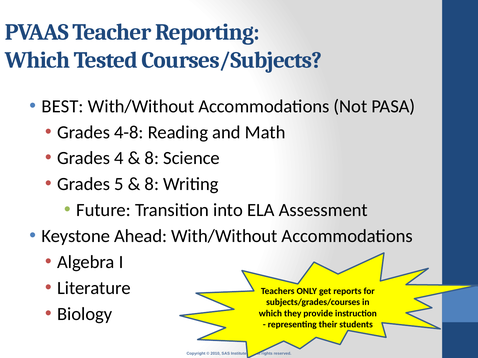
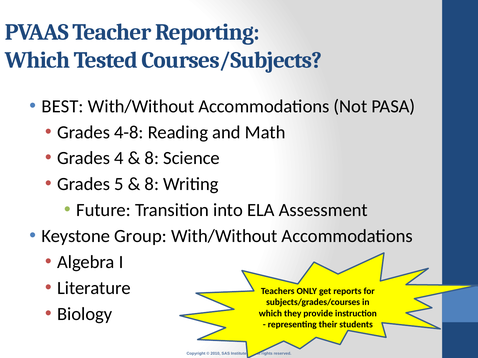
Ahead: Ahead -> Group (141, 236)
